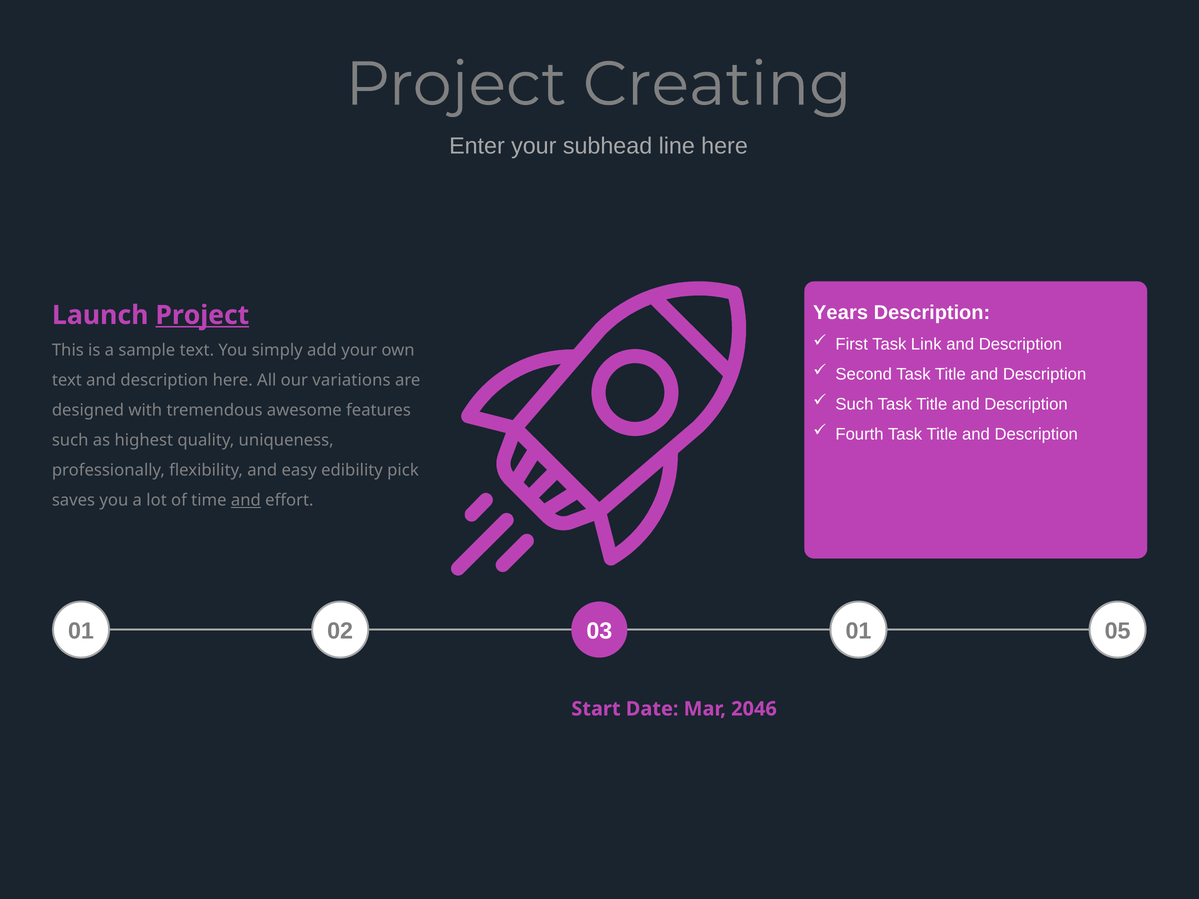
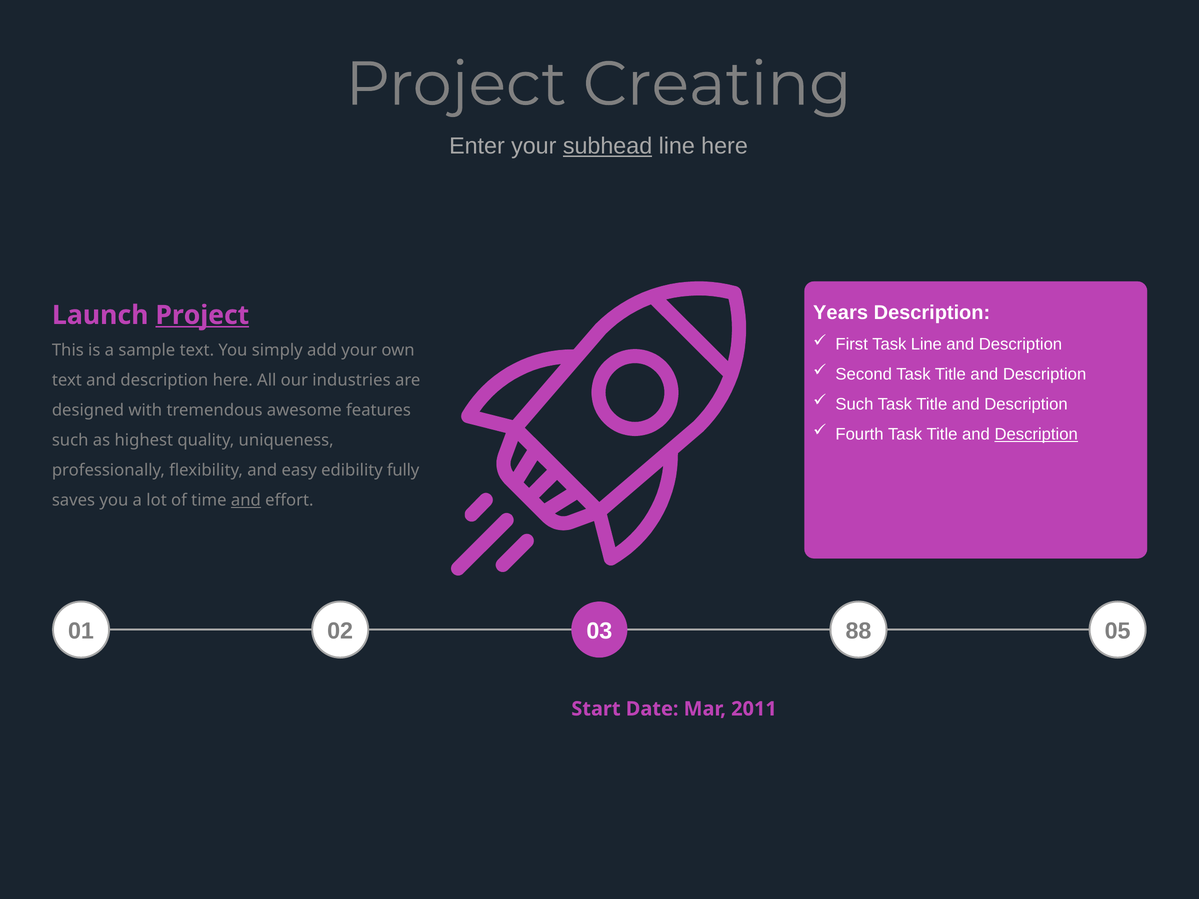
subhead underline: none -> present (608, 146)
Task Link: Link -> Line (926, 344)
variations: variations -> industries (351, 381)
Description underline: none -> present (1036, 434)
pick: pick -> fully (403, 470)
03 01: 01 -> 88 (858, 631)
2046: 2046 -> 2011 (754, 709)
